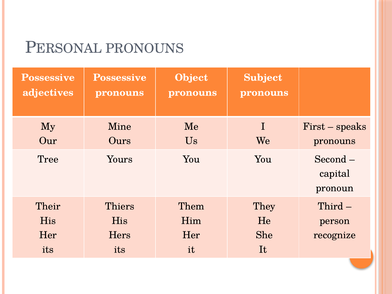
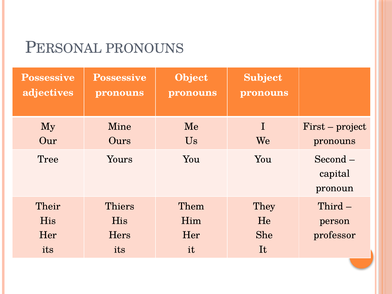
speaks: speaks -> project (351, 127)
recognize: recognize -> professor (335, 235)
